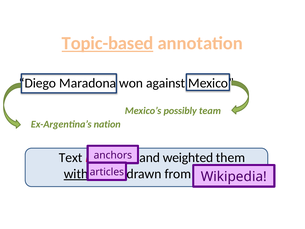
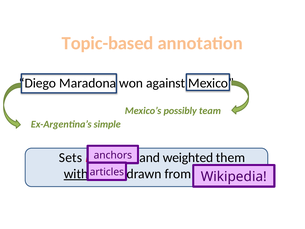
Topic-based underline: present -> none (108, 43)
nation: nation -> simple (107, 124)
Text: Text -> Sets (71, 157)
